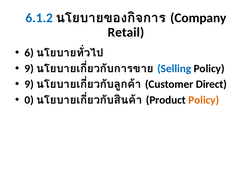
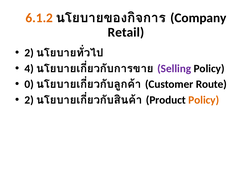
6.1.2 colour: blue -> orange (39, 18)
6: 6 -> 2 (29, 53)
9: 9 -> 4 (29, 69)
Selling colour: blue -> purple (174, 69)
9: 9 -> 0 (29, 84)
Direct: Direct -> Route (211, 84)
0: 0 -> 2 (29, 100)
